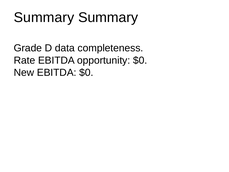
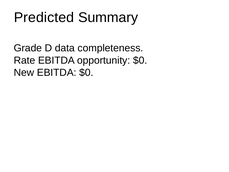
Summary: Summary -> Predicted (44, 17)
